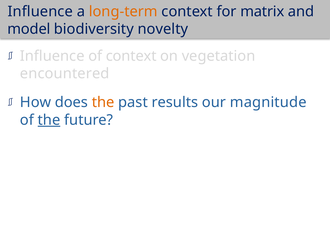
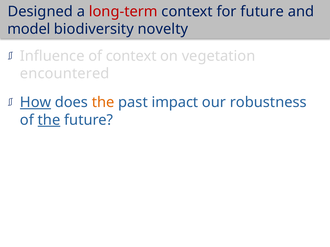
Influence: Influence -> Designed (40, 11)
long-term colour: orange -> red (123, 11)
for matrix: matrix -> future (262, 11)
How underline: none -> present (36, 103)
results: results -> impact (175, 103)
magnitude: magnitude -> robustness (268, 103)
